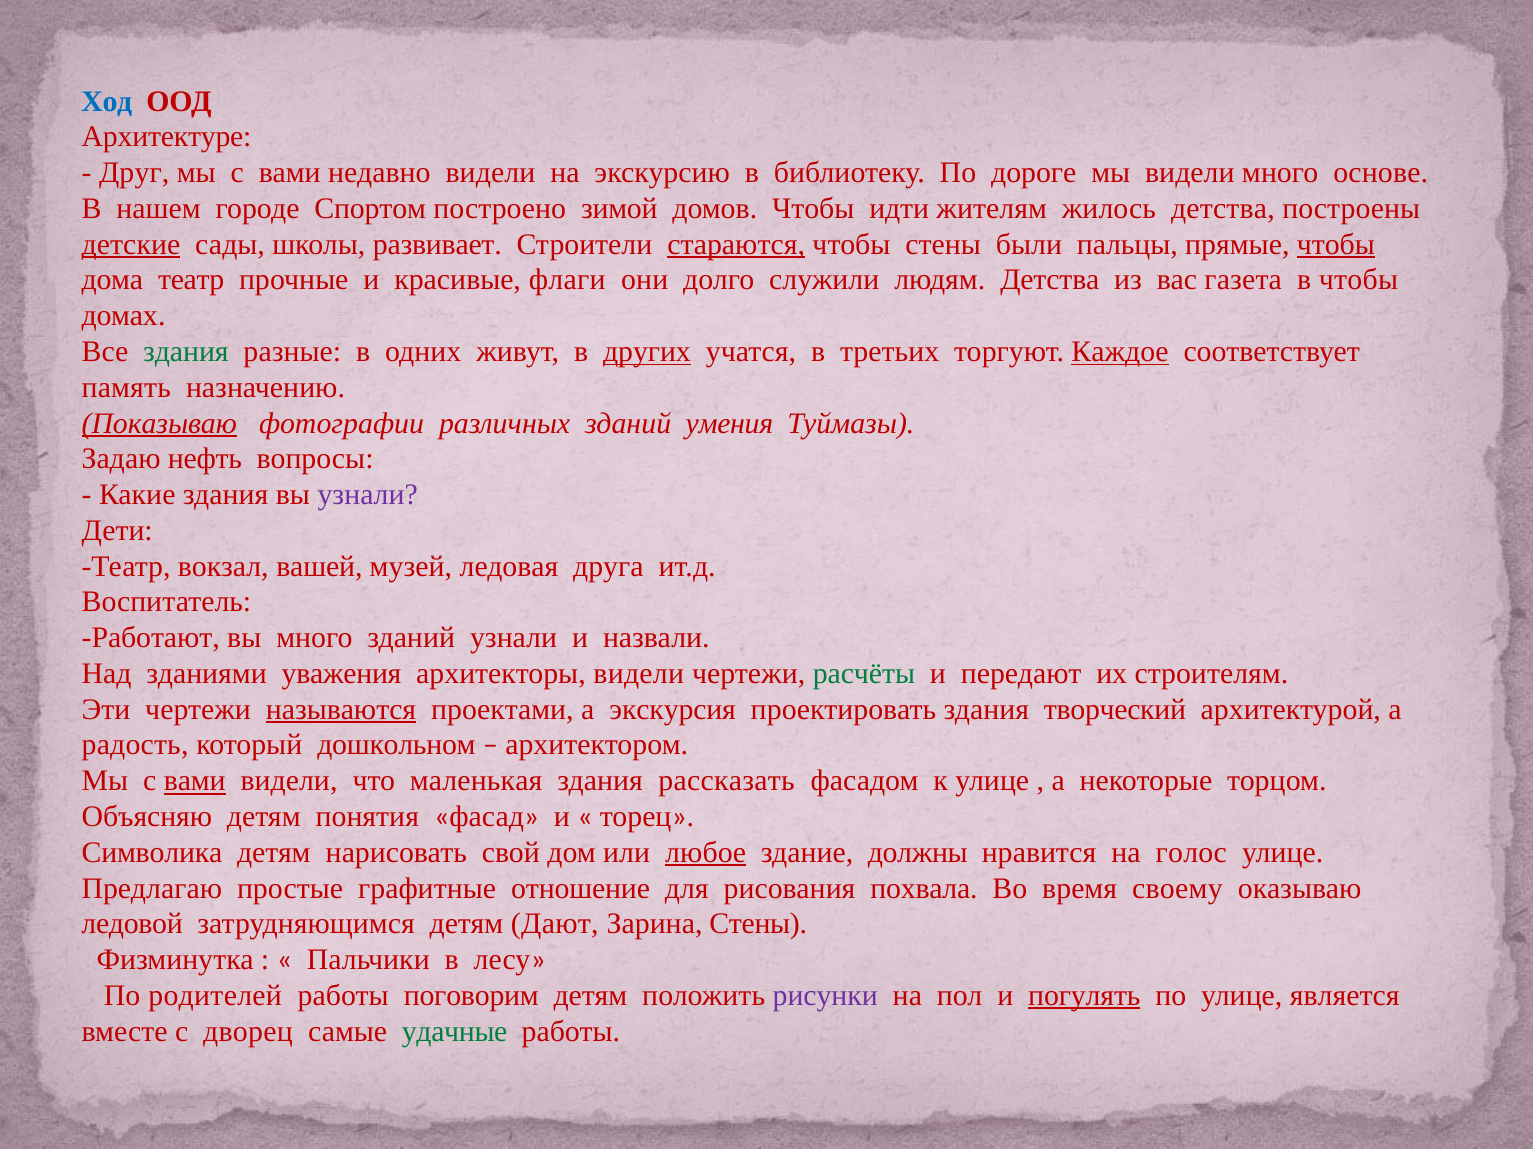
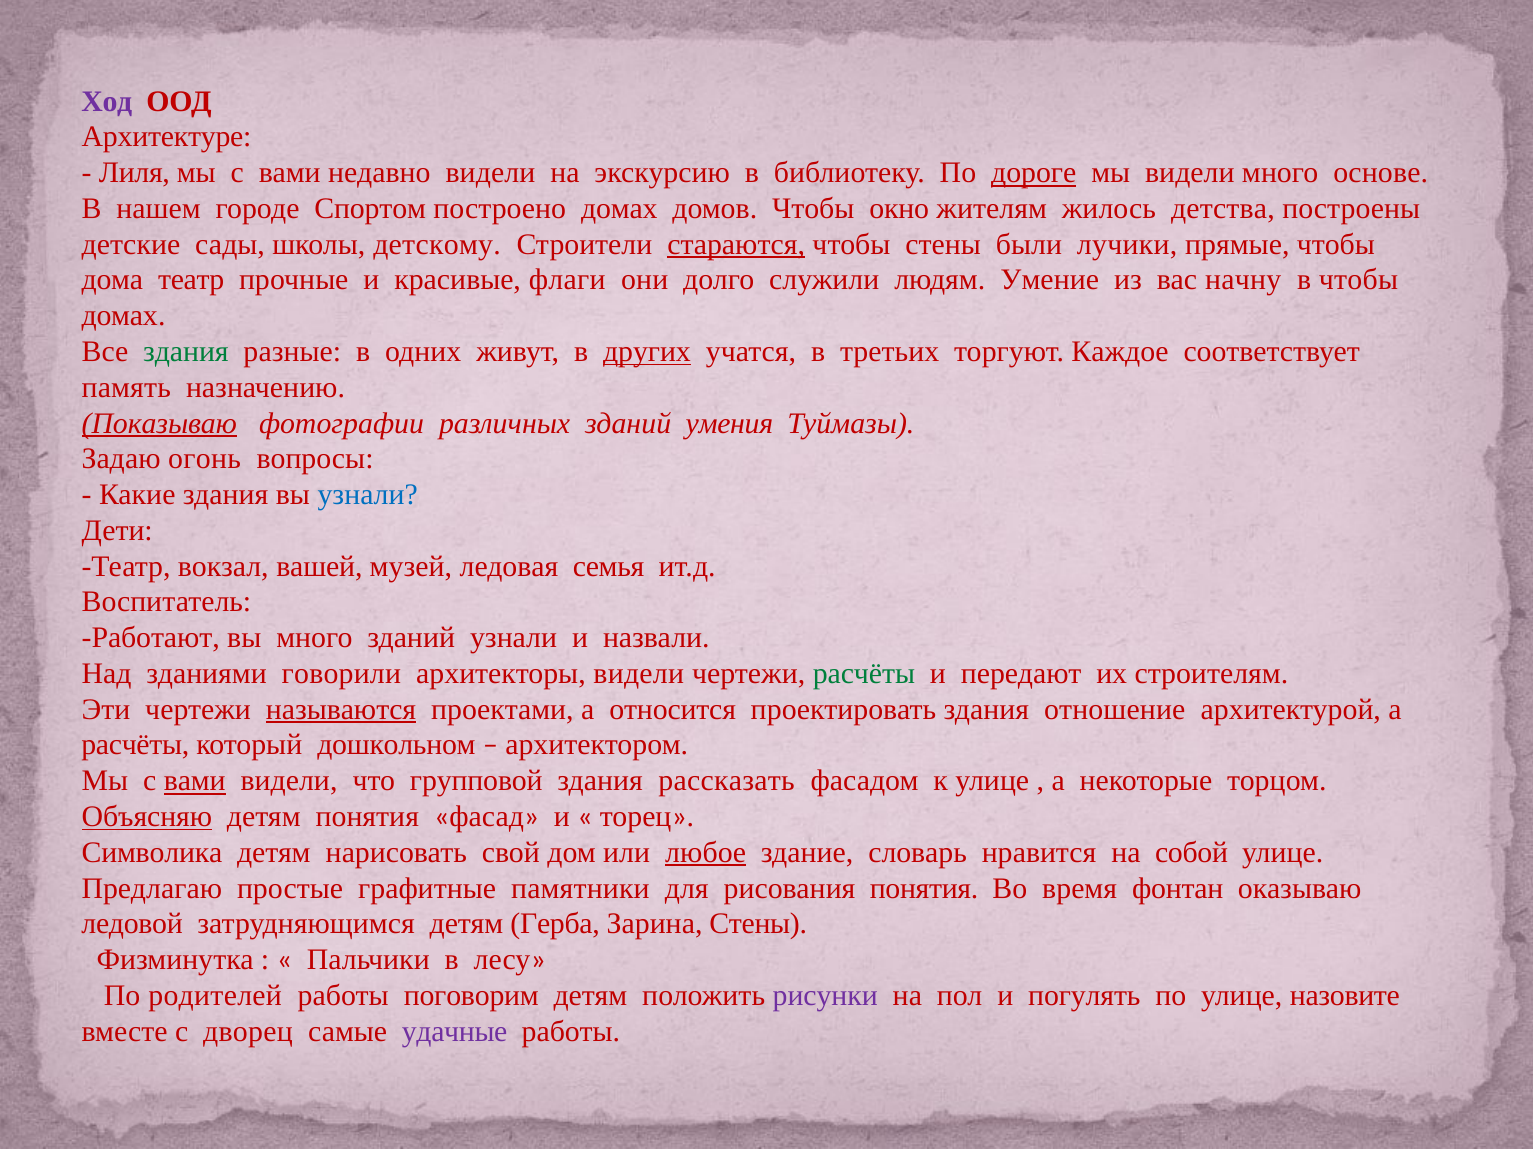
Ход colour: blue -> purple (107, 101)
Друг: Друг -> Лиля (134, 173)
дороге underline: none -> present (1034, 173)
построено зимой: зимой -> домах (619, 209)
идти: идти -> окно (899, 209)
детские underline: present -> none (131, 245)
развивает: развивает -> детскому (437, 245)
пальцы: пальцы -> лучики (1127, 245)
чтобы underline: present -> none (1336, 245)
людям Детства: Детства -> Умение (1050, 280)
газета: газета -> начну (1243, 280)
Каждое underline: present -> none (1120, 352)
нефть: нефть -> огонь (205, 459)
узнали colour: purple -> blue (368, 495)
друга: друга -> семья (609, 567)
уважения: уважения -> говорили (341, 674)
экскурсия: экскурсия -> относится (673, 710)
творческий: творческий -> отношение (1115, 710)
радость: радость -> расчёты (135, 746)
маленькая: маленькая -> групповой (476, 781)
Объясняю underline: none -> present (147, 817)
должны: должны -> словарь (918, 853)
голос: голос -> собой (1192, 853)
отношение: отношение -> памятники (580, 889)
рисования похвала: похвала -> понятия (924, 889)
своему: своему -> фонтан (1178, 889)
Дают: Дают -> Герба (555, 925)
погулять underline: present -> none (1084, 996)
является: является -> назовите (1345, 996)
удачные colour: green -> purple (455, 1032)
